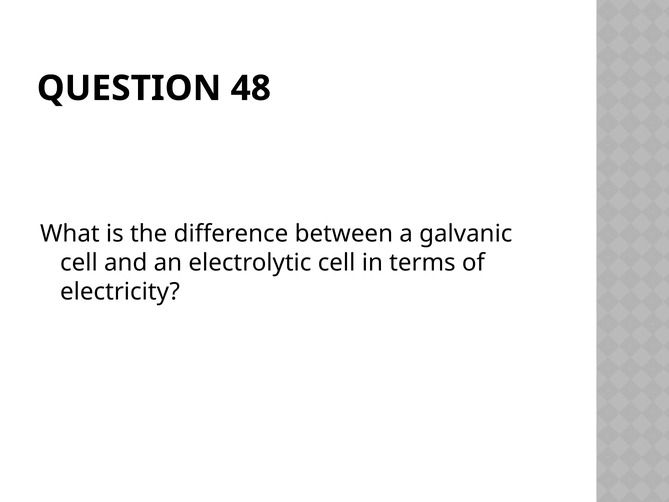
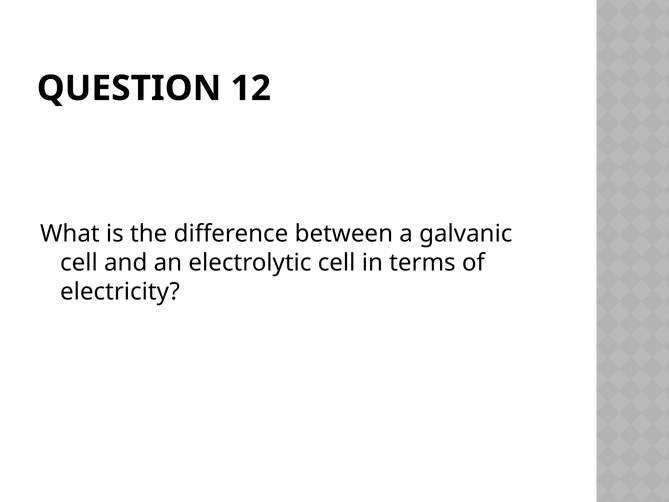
48: 48 -> 12 (251, 88)
